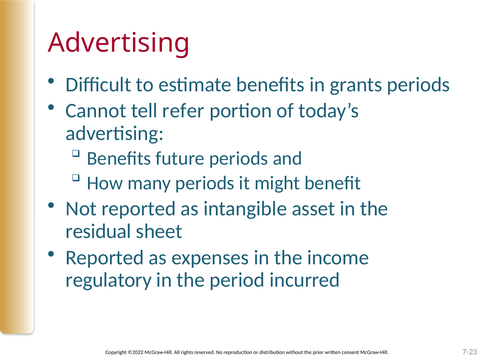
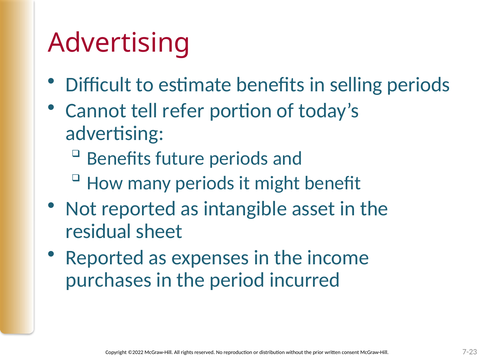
grants: grants -> selling (356, 85)
regulatory: regulatory -> purchases (109, 280)
